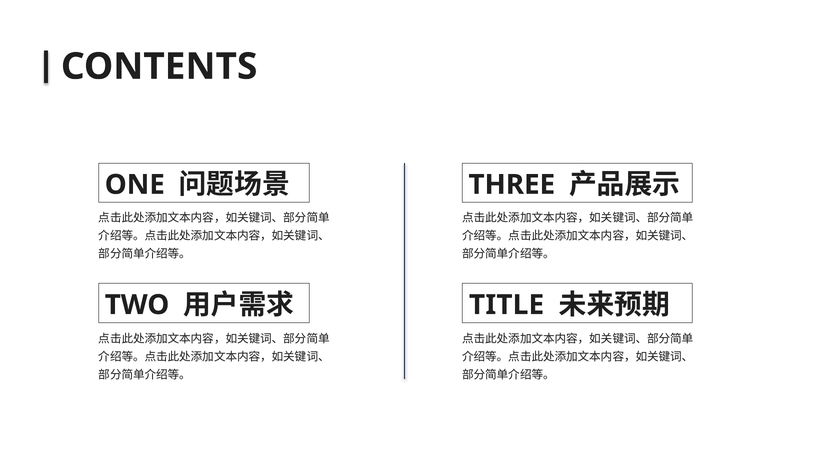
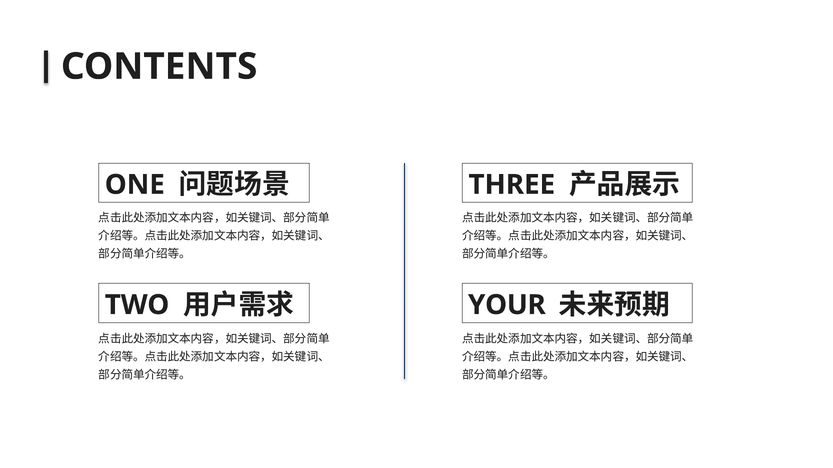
TITLE: TITLE -> YOUR (507, 305)
